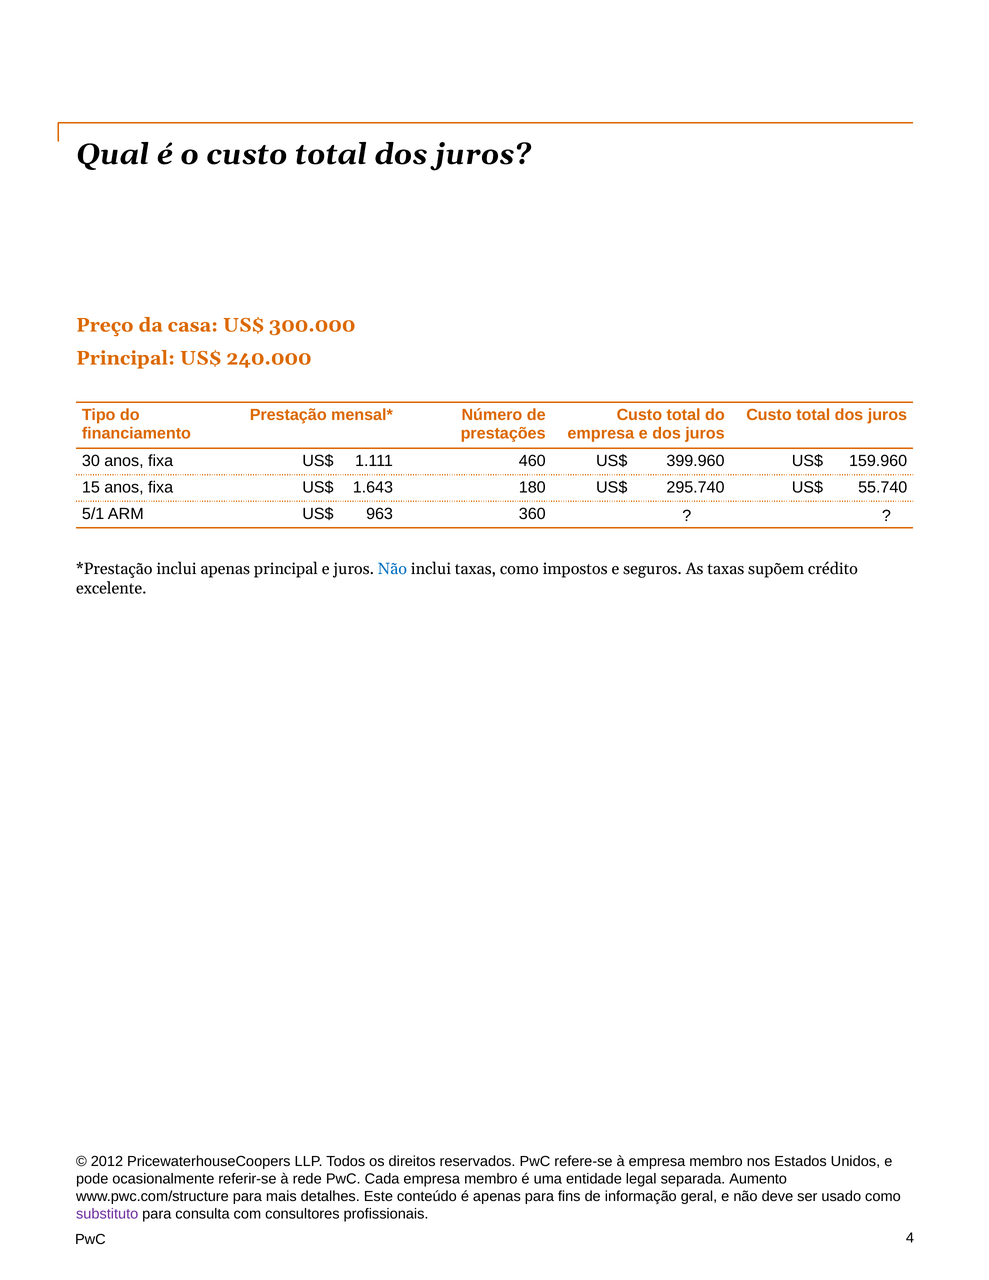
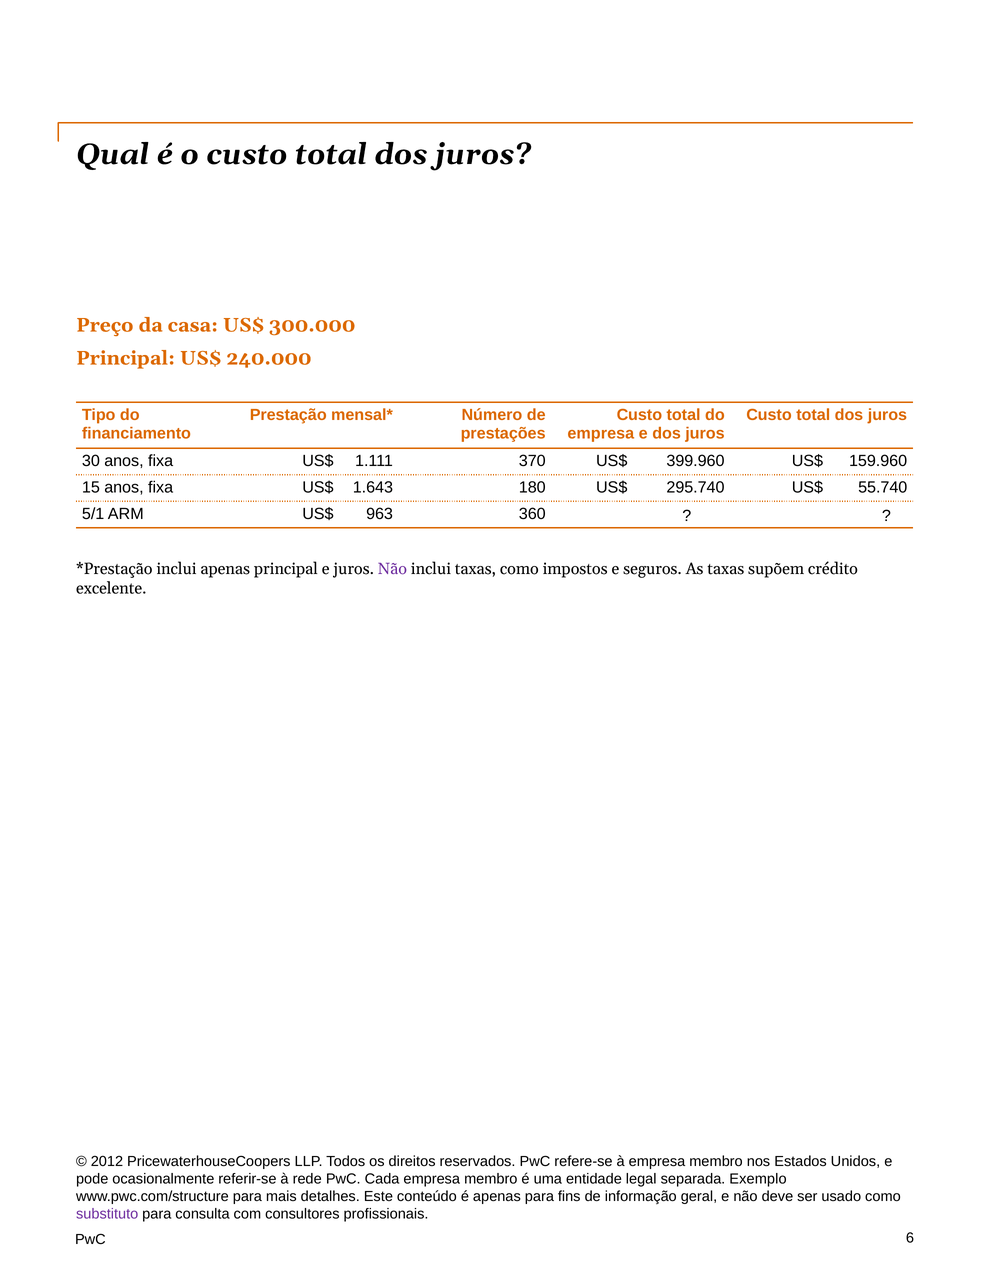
460: 460 -> 370 (532, 461)
Não colour: blue -> purple (392, 569)
Aumento: Aumento -> Exemplo (758, 1179)
4: 4 -> 6 (910, 1238)
